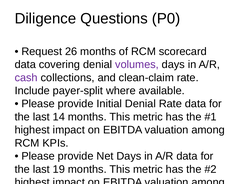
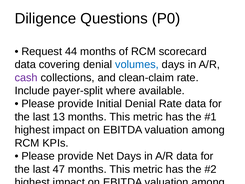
26: 26 -> 44 (71, 51)
volumes colour: purple -> blue (137, 64)
14: 14 -> 13 (59, 117)
19: 19 -> 47 (59, 169)
